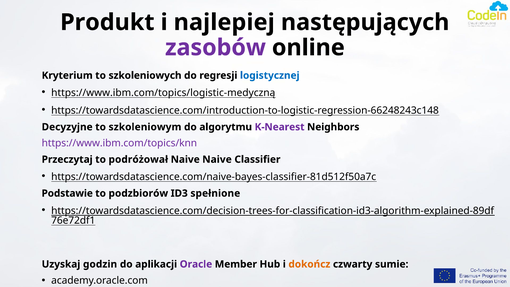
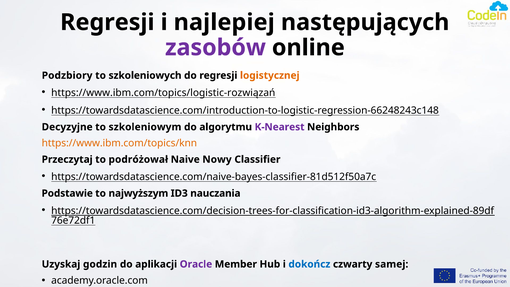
Produkt: Produkt -> Regresji (107, 22)
Kryterium: Kryterium -> Podzbiory (67, 75)
logistycznej colour: blue -> orange (270, 75)
https://www.ibm.com/topics/logistic-medyczną: https://www.ibm.com/topics/logistic-medyczną -> https://www.ibm.com/topics/logistic-rozwiązań (163, 93)
https://www.ibm.com/topics/knn colour: purple -> orange (119, 143)
Naive Naive: Naive -> Nowy (217, 159)
podzbiorów: podzbiorów -> najwyższym (138, 193)
spełnione: spełnione -> nauczania (215, 193)
dokończ colour: orange -> blue (309, 264)
sumie: sumie -> samej (392, 264)
